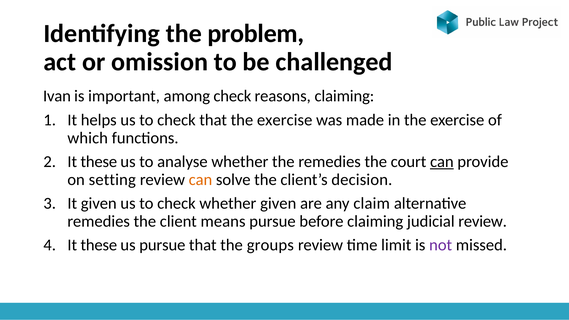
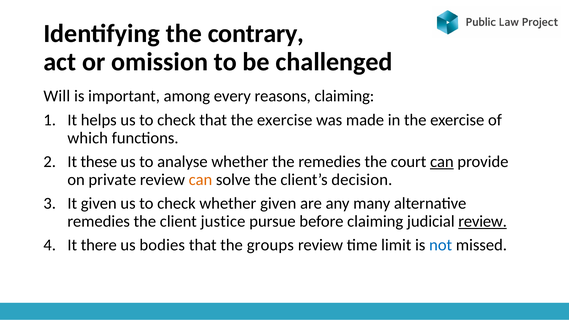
problem: problem -> contrary (256, 34)
Ivan: Ivan -> Will (57, 96)
among check: check -> every (232, 96)
setting: setting -> private (112, 180)
claim: claim -> many (372, 203)
means: means -> justice (223, 221)
review underline: none -> present (483, 221)
these: these -> there (99, 245)
us pursue: pursue -> bodies (162, 245)
not colour: purple -> blue (441, 245)
